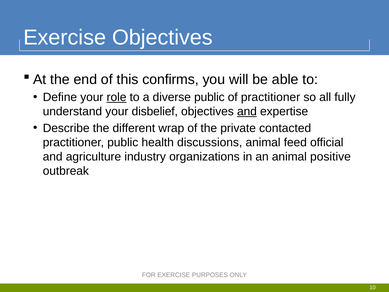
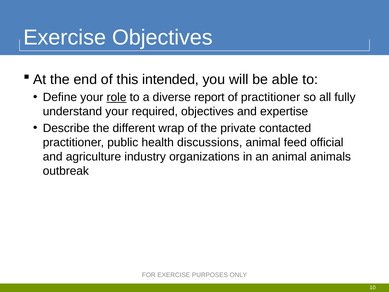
confirms: confirms -> intended (171, 79)
diverse public: public -> report (209, 97)
disbelief: disbelief -> required (155, 111)
and underline: present -> none (247, 111)
positive: positive -> animals (331, 157)
